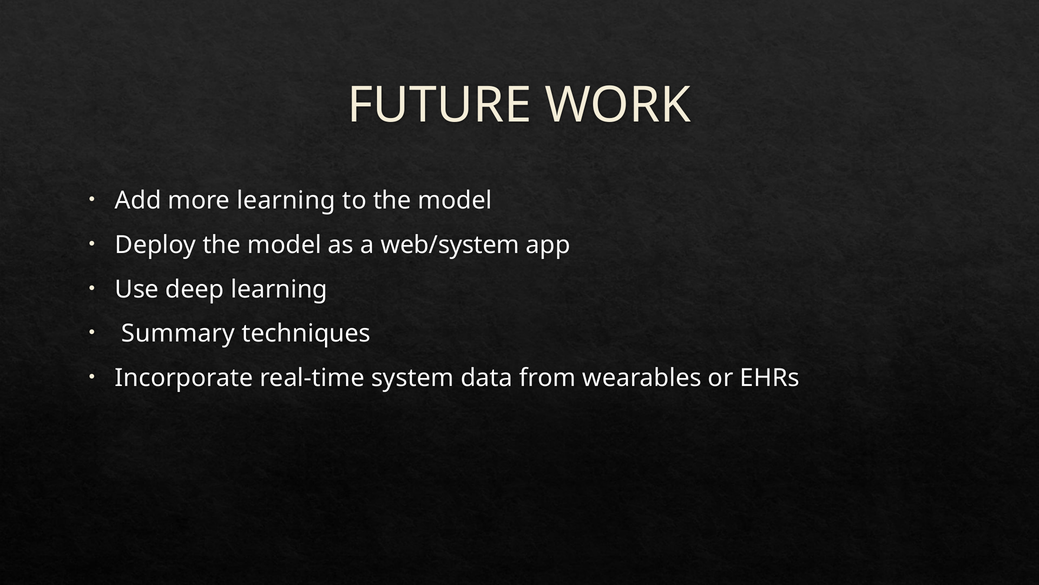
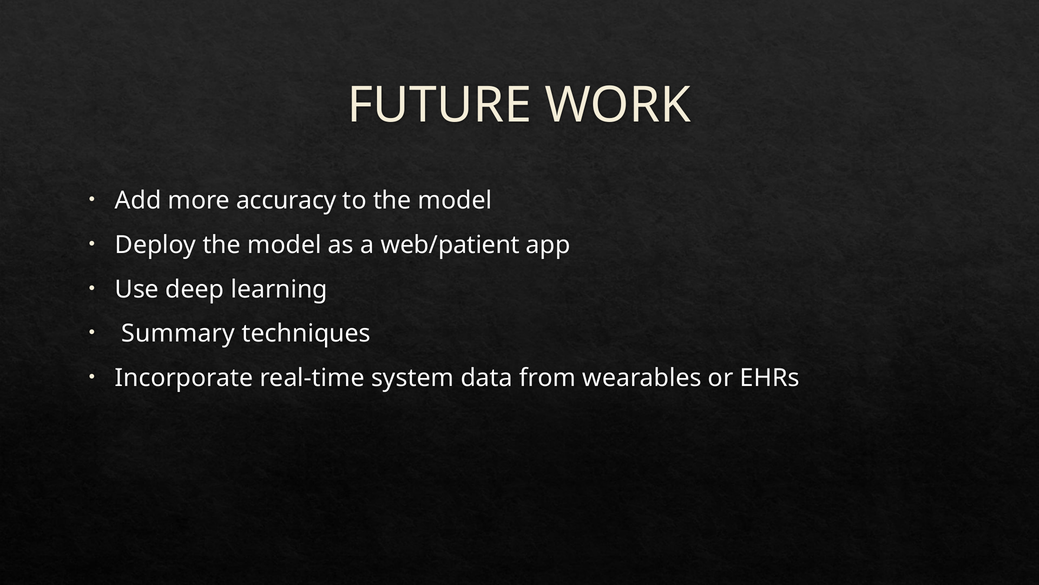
more learning: learning -> accuracy (286, 200)
web/system: web/system -> web/patient (450, 245)
